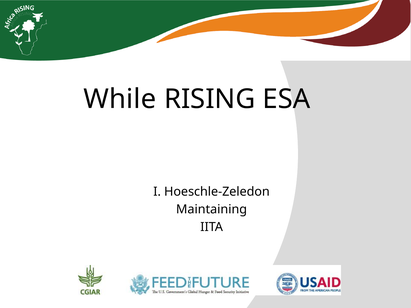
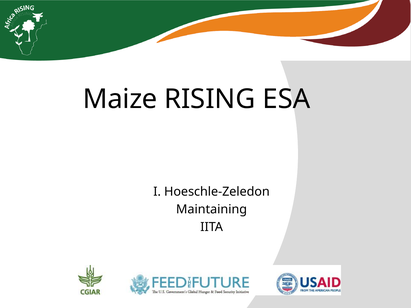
While: While -> Maize (120, 99)
